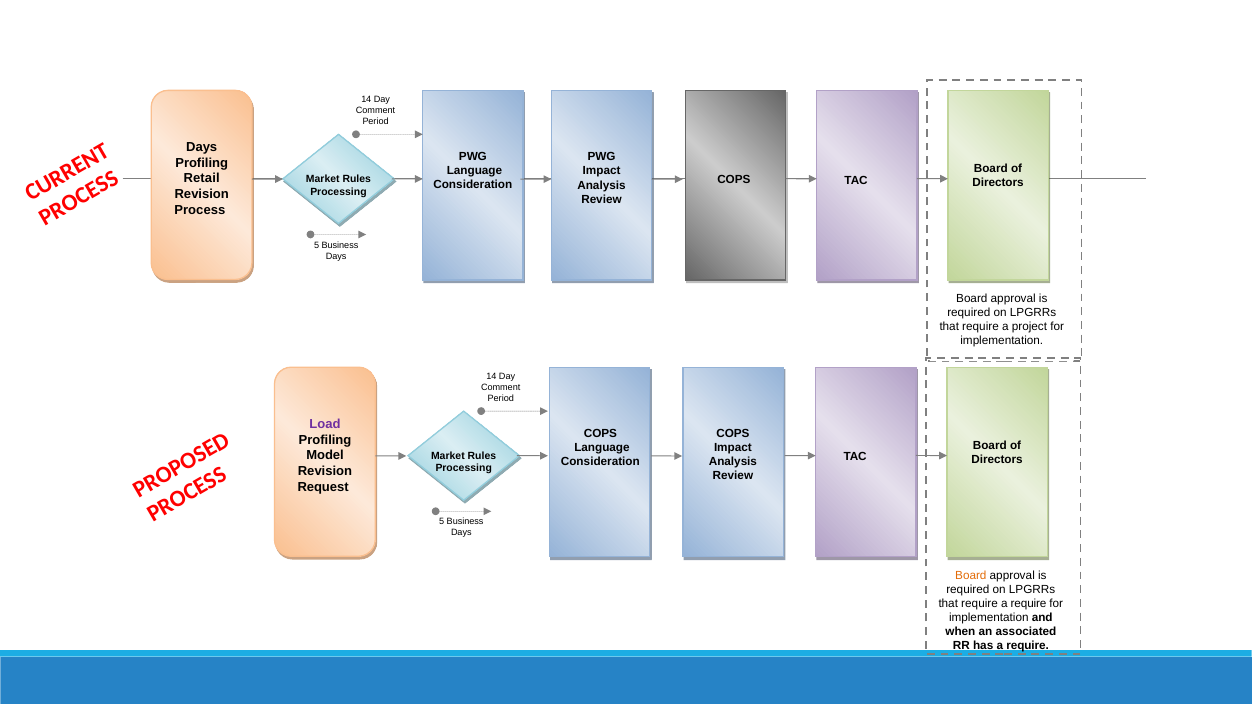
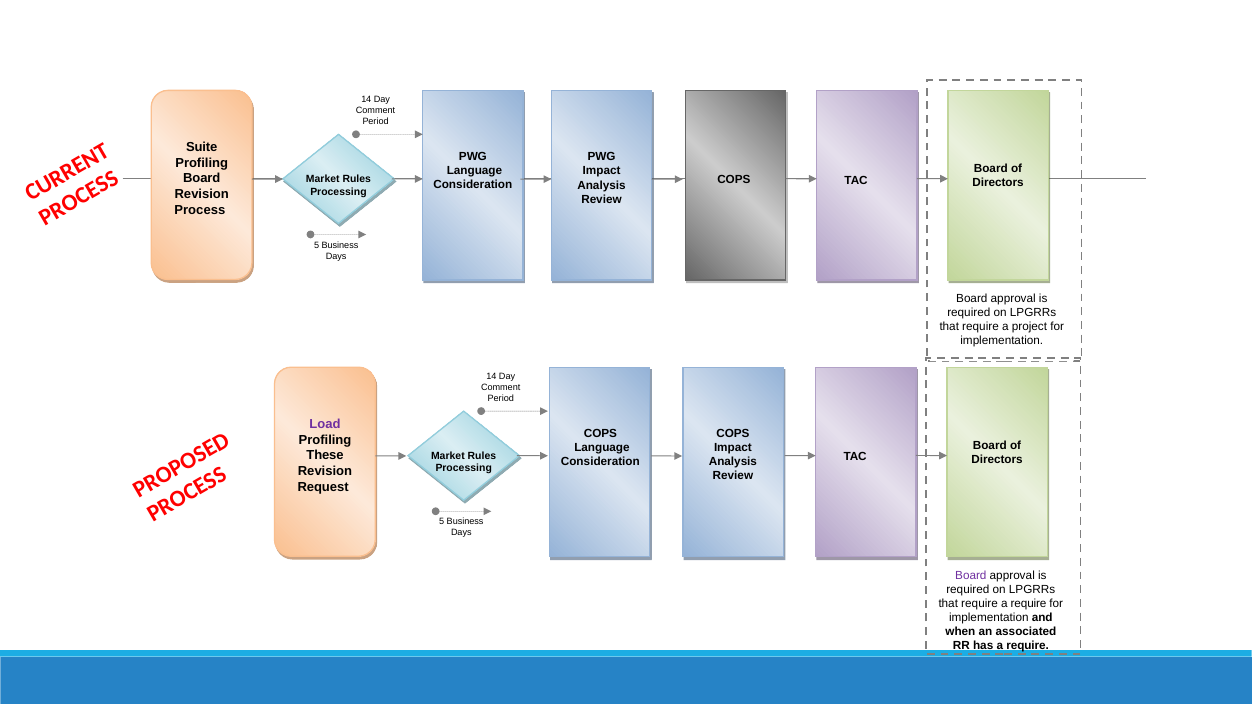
Days: Days -> Suite (202, 147)
Retail: Retail -> Board (202, 179)
Model: Model -> These (325, 456)
Board colour: orange -> purple (971, 575)
